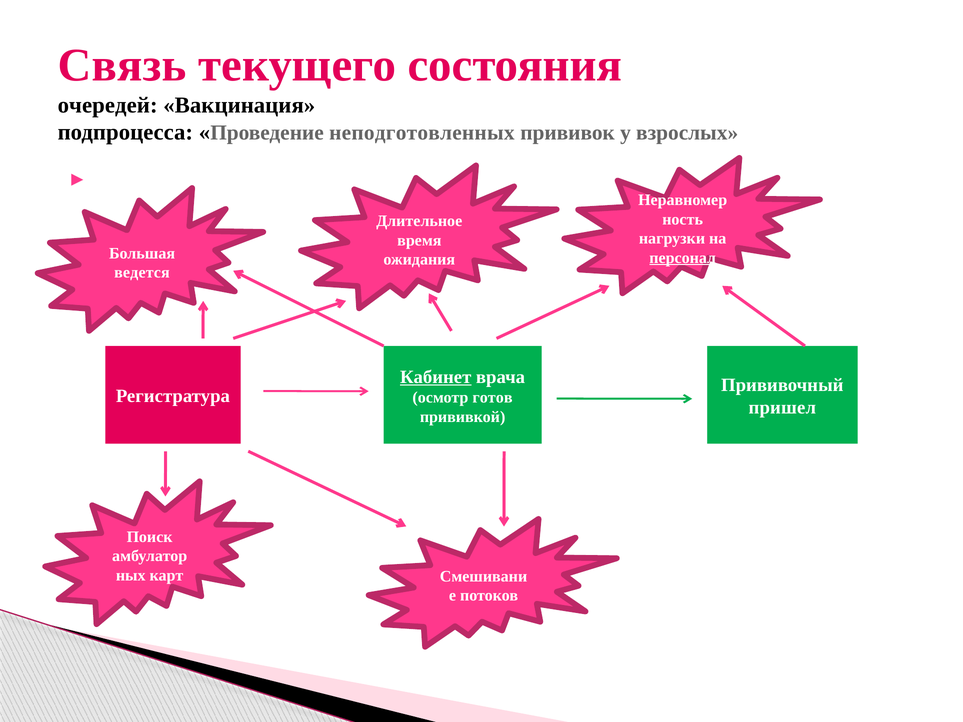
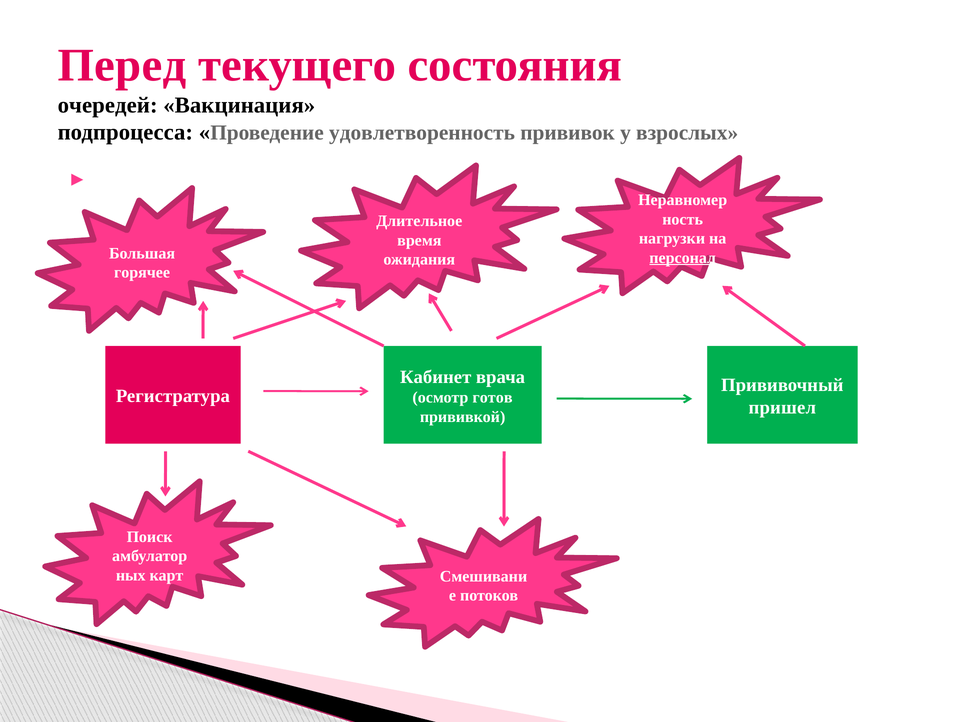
Связь: Связь -> Перед (122, 65)
неподготовленных: неподготовленных -> удовлетворенность (422, 133)
ведется: ведется -> горячее (142, 273)
Кабинет underline: present -> none (436, 377)
